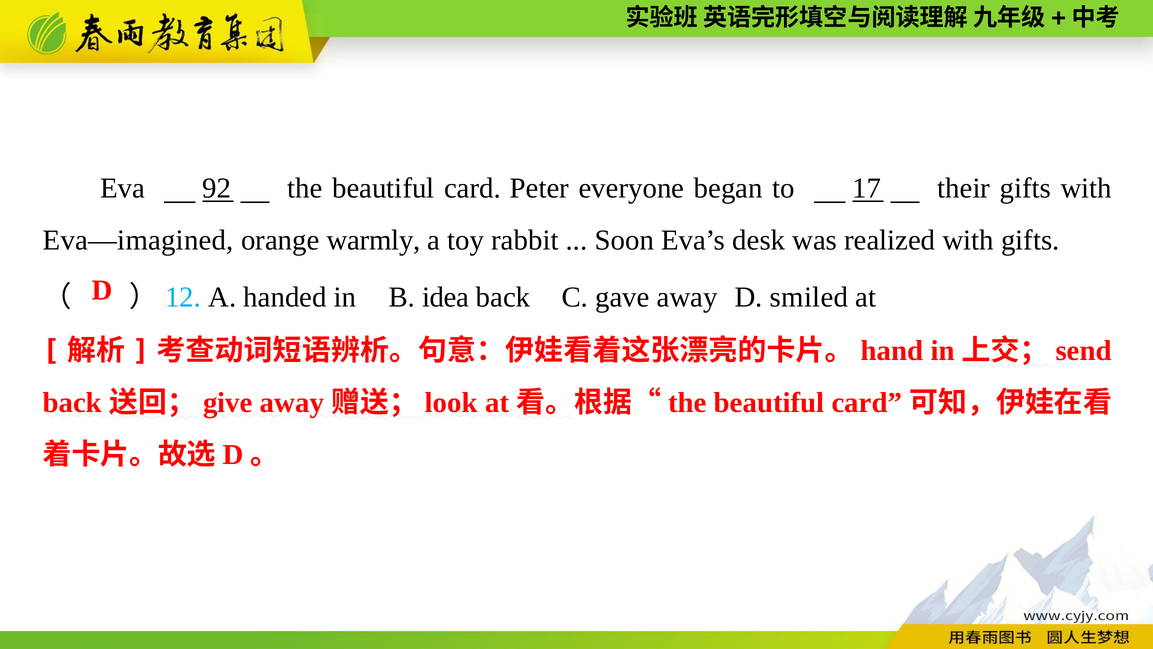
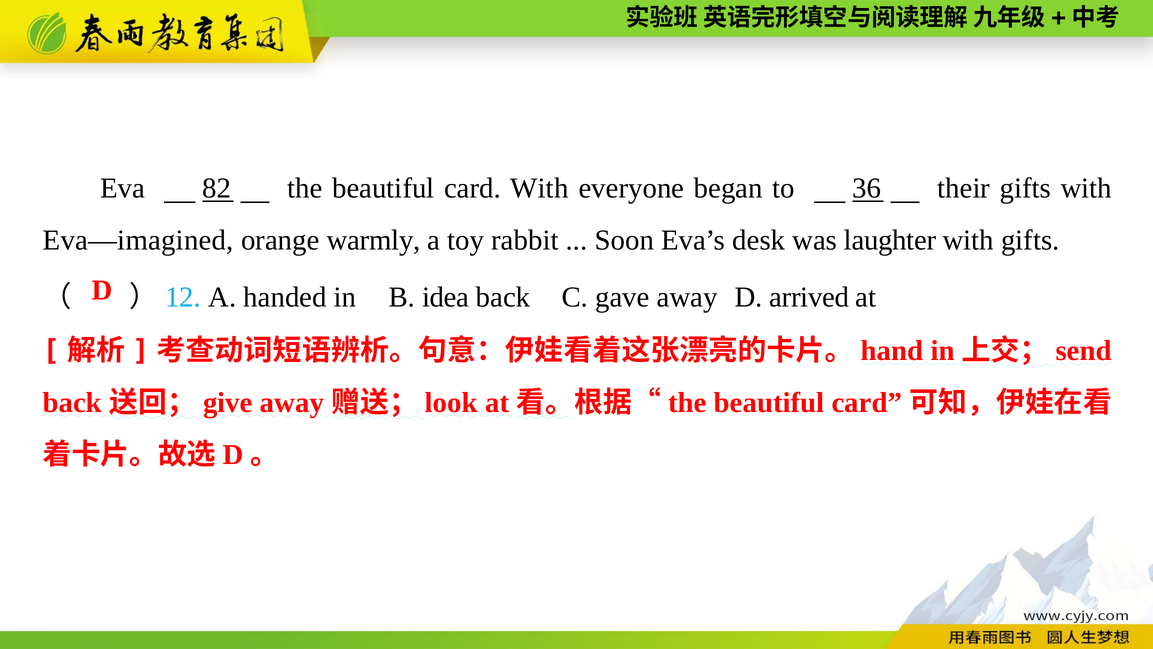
92: 92 -> 82 (217, 188)
card Peter: Peter -> With (539, 188)
17: 17 -> 36 (867, 188)
realized: realized -> laughter (890, 240)
smiled: smiled -> arrived (809, 297)
